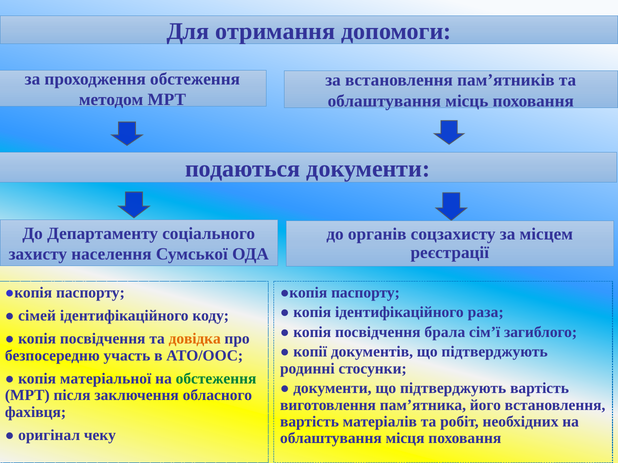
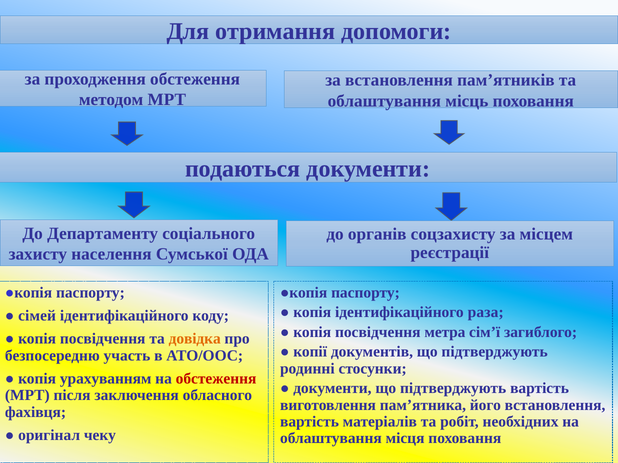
брала: брала -> метра (445, 332)
матеріальної: матеріальної -> урахуванням (106, 379)
обстеження colour: green -> red (216, 379)
